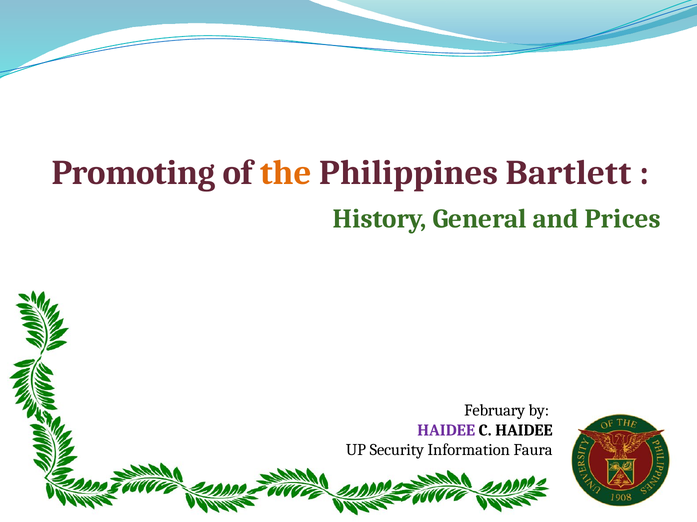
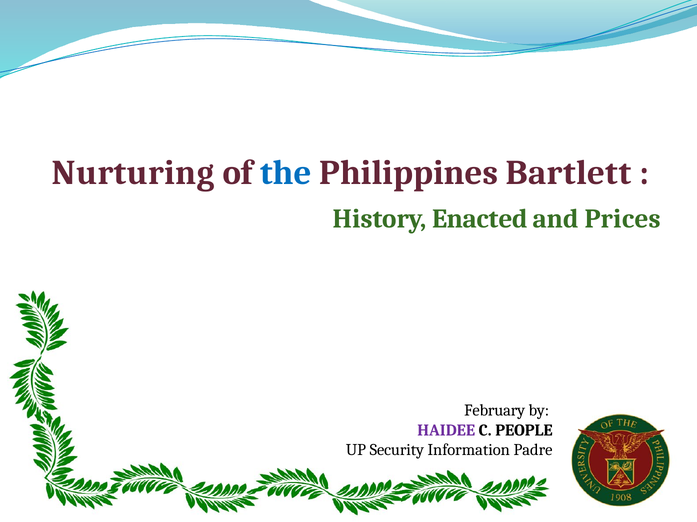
Promoting: Promoting -> Nurturing (133, 173)
the colour: orange -> blue (286, 173)
General: General -> Enacted (480, 219)
C HAIDEE: HAIDEE -> PEOPLE (524, 431)
Faura: Faura -> Padre (533, 450)
